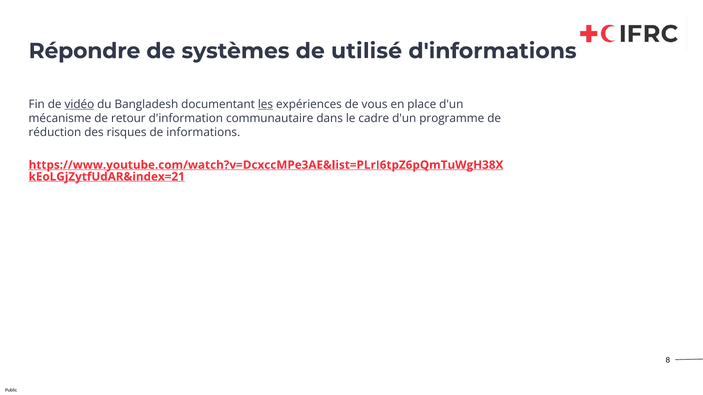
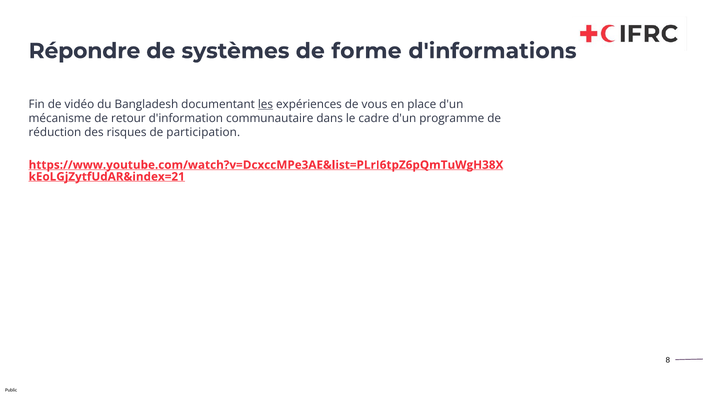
utilisé: utilisé -> forme (367, 51)
vidéo underline: present -> none (79, 104)
informations: informations -> participation (203, 133)
